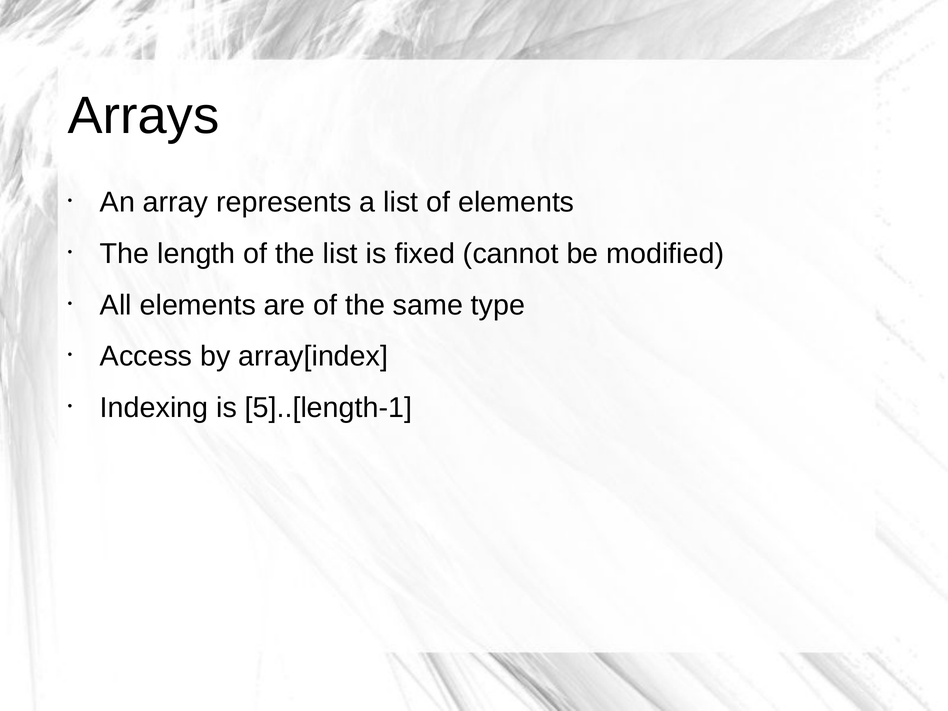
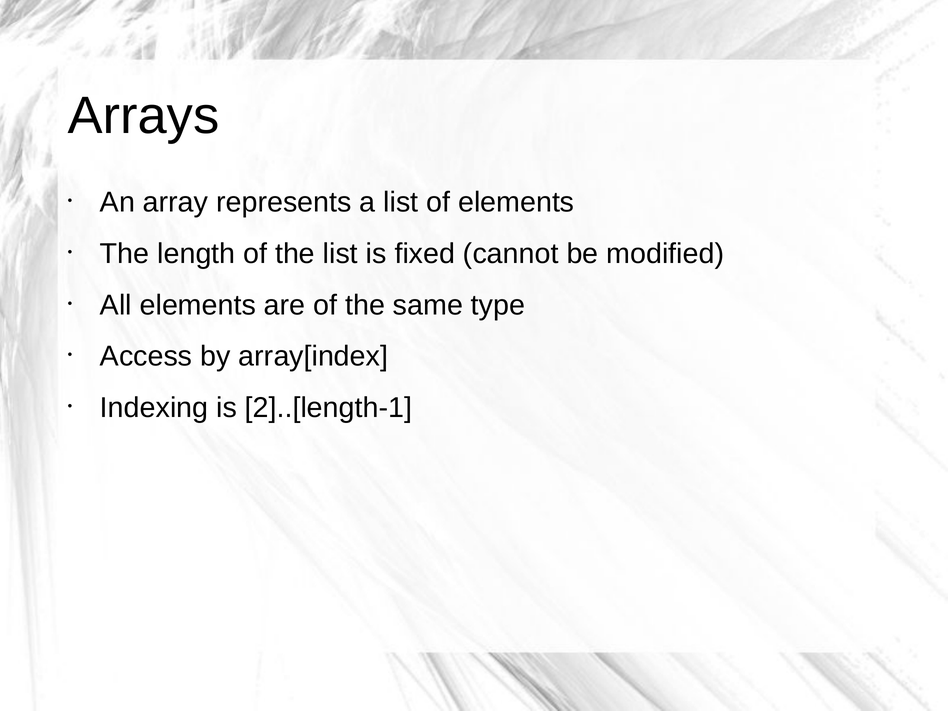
5]..[length-1: 5]..[length-1 -> 2]..[length-1 (328, 408)
